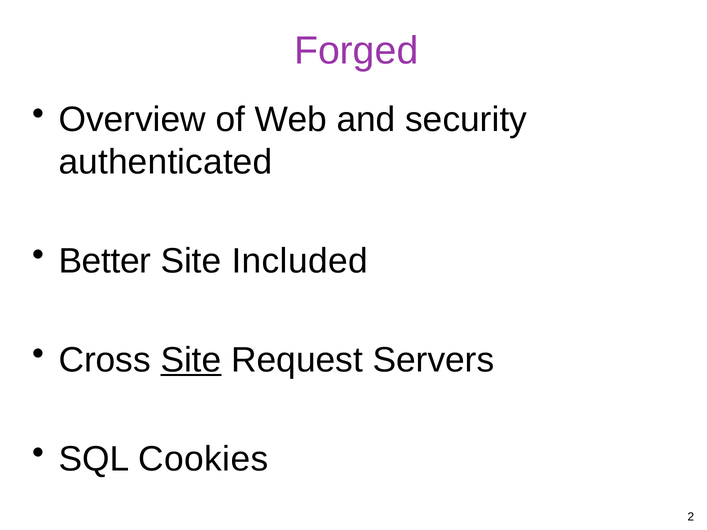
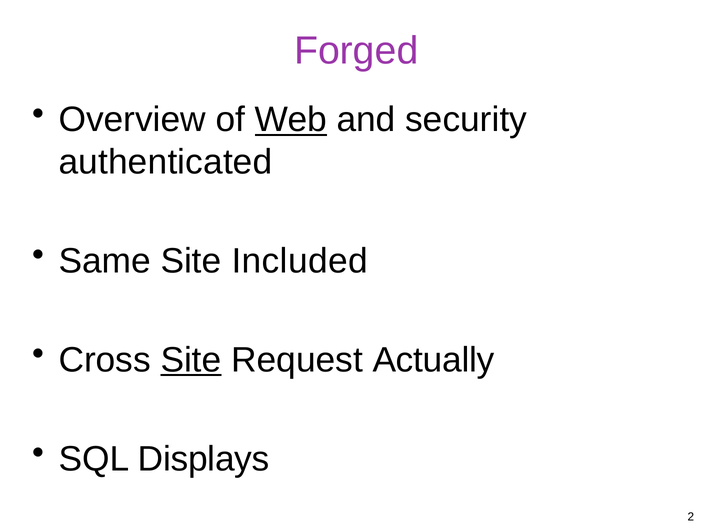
Web underline: none -> present (291, 120)
Better: Better -> Same (105, 261)
Servers: Servers -> Actually (434, 360)
Cookies: Cookies -> Displays (204, 459)
